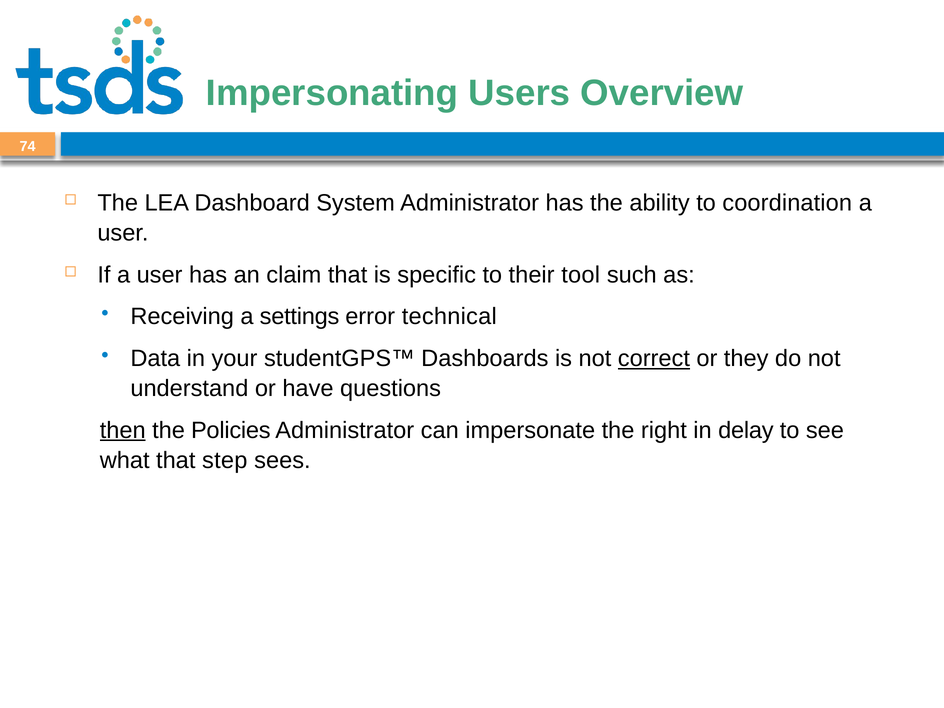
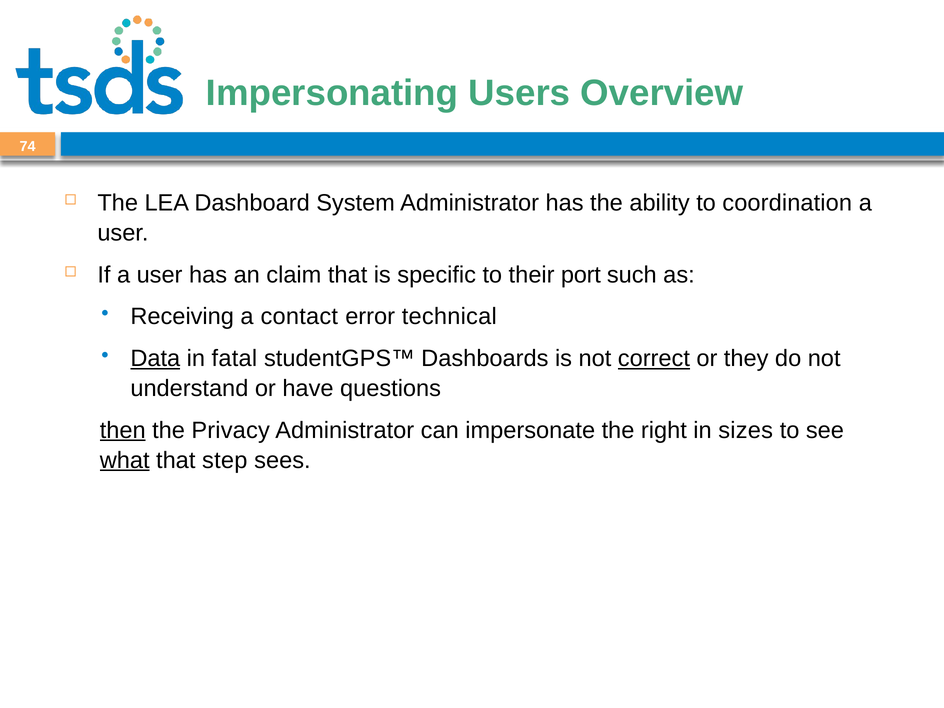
tool: tool -> port (581, 275)
settings: settings -> contact (299, 317)
Data underline: none -> present (155, 358)
your: your -> fatal (234, 358)
Policies: Policies -> Privacy (231, 430)
delay: delay -> sizes (746, 430)
what underline: none -> present (125, 460)
